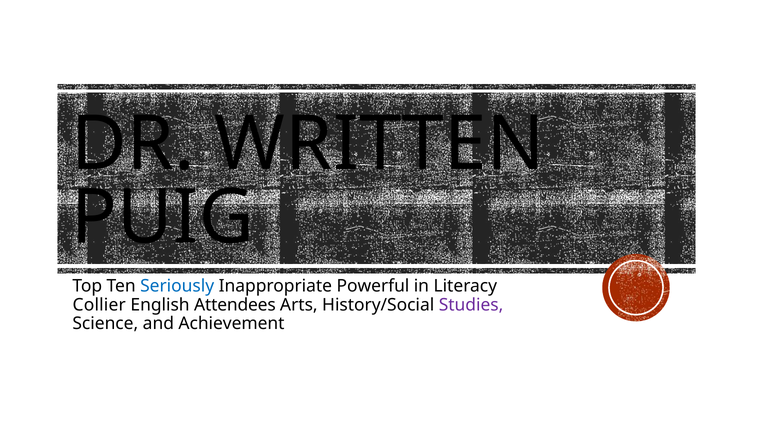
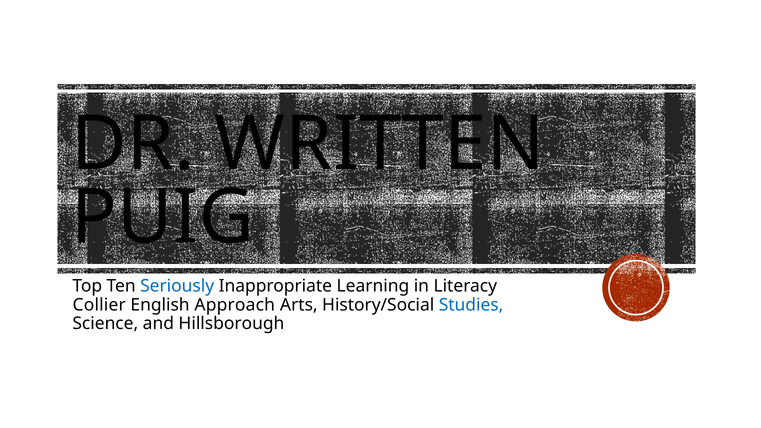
Powerful: Powerful -> Learning (373, 286)
Attendees: Attendees -> Approach (235, 305)
Studies colour: purple -> blue (471, 305)
Achievement: Achievement -> Hillsborough (231, 324)
